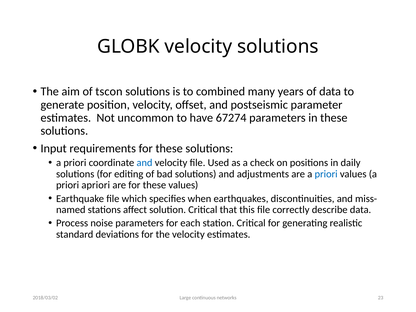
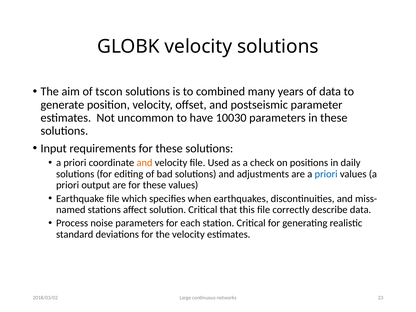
67274: 67274 -> 10030 (231, 118)
and colour: blue -> orange (144, 163)
apriori: apriori -> output (96, 185)
